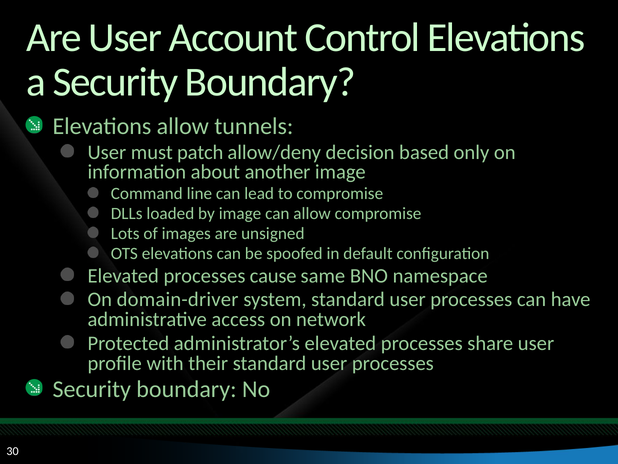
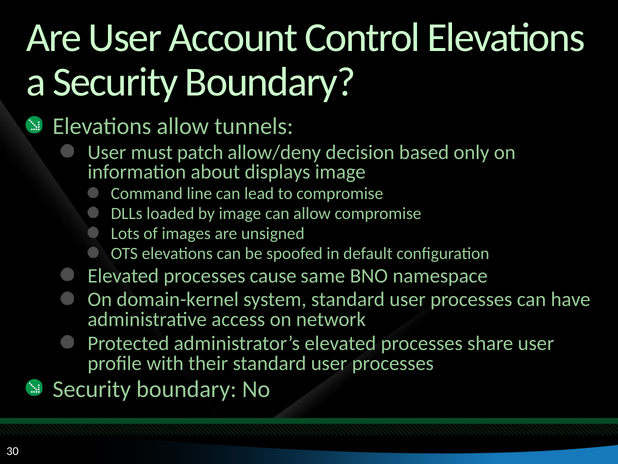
another: another -> displays (277, 172)
domain-driver: domain-driver -> domain-kernel (178, 299)
